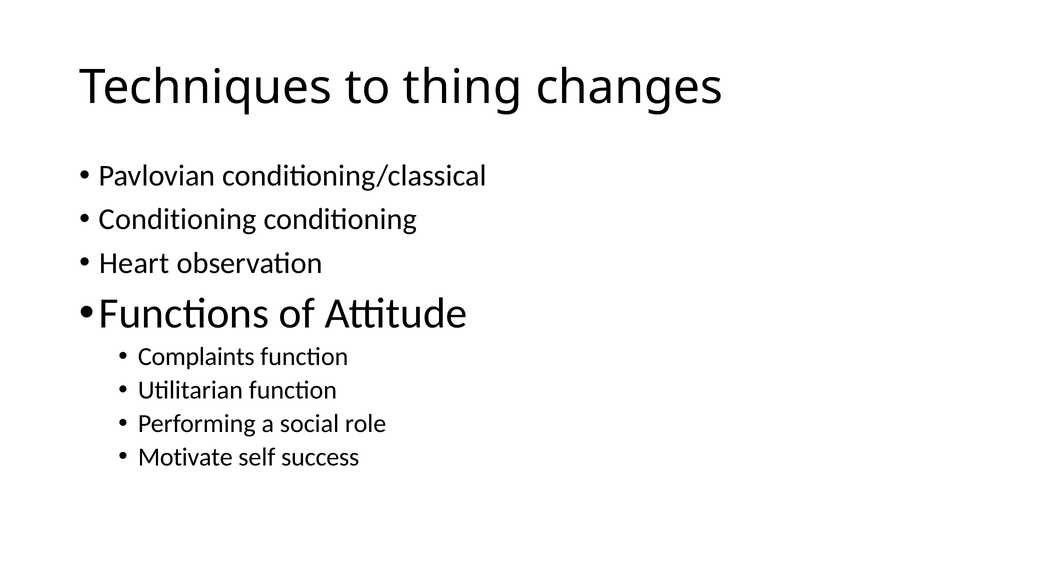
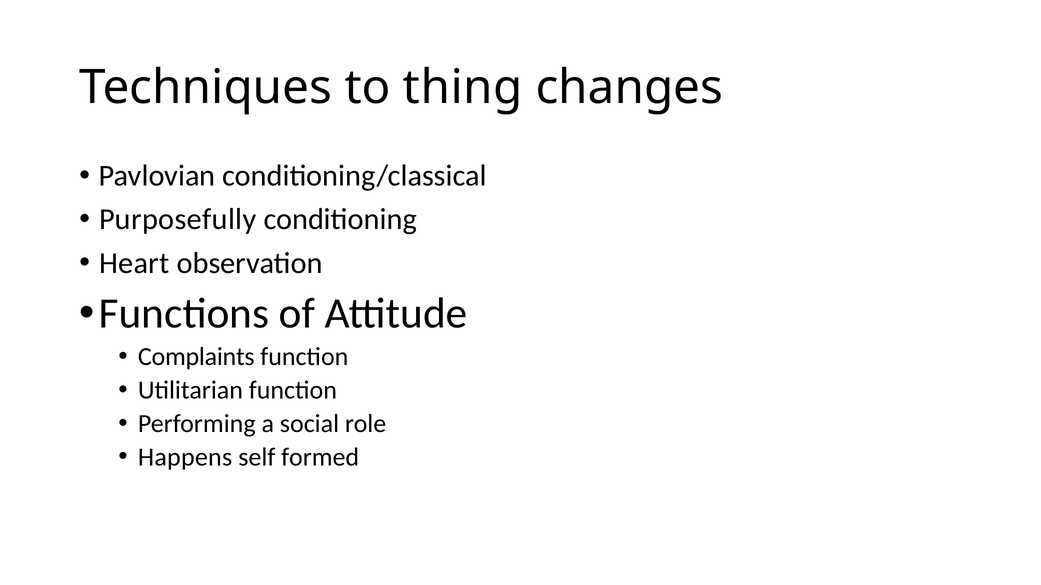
Conditioning: Conditioning -> Purposefully (178, 220)
Motivate: Motivate -> Happens (185, 457)
success: success -> formed (320, 457)
